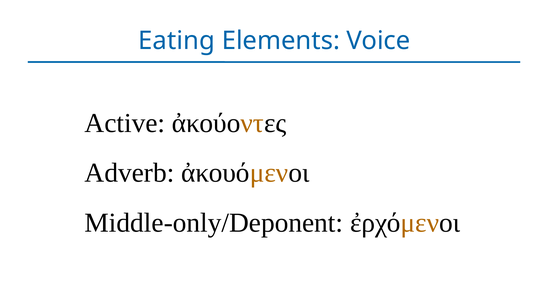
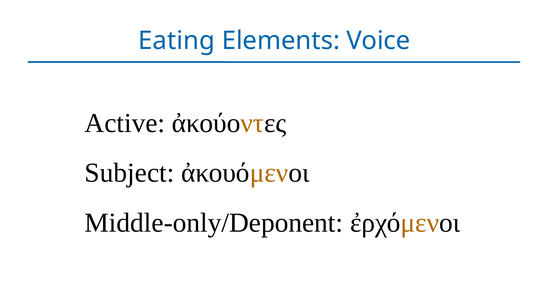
Adverb: Adverb -> Subject (129, 173)
